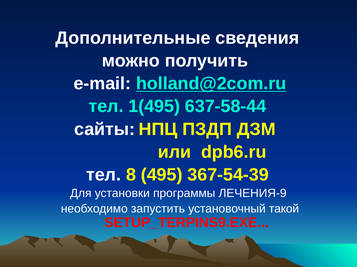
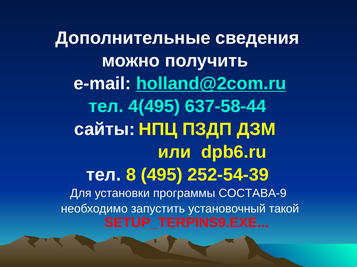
1(495: 1(495 -> 4(495 (154, 107)
367-54-39: 367-54-39 -> 252-54-39 (228, 175)
ЛЕЧЕНИЯ-9: ЛЕЧЕНИЯ-9 -> СОСТАВА-9 (253, 194)
